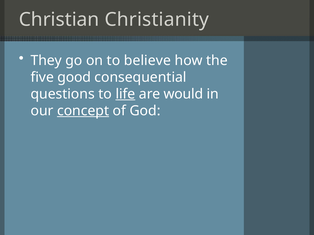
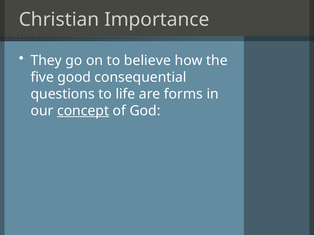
Christianity: Christianity -> Importance (157, 20)
life underline: present -> none (125, 94)
would: would -> forms (183, 94)
